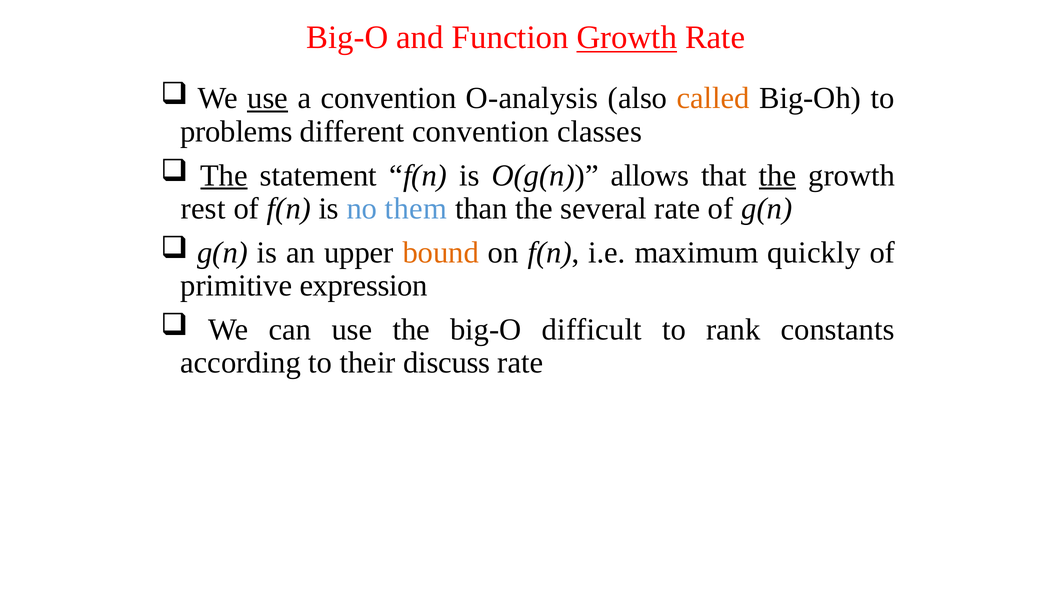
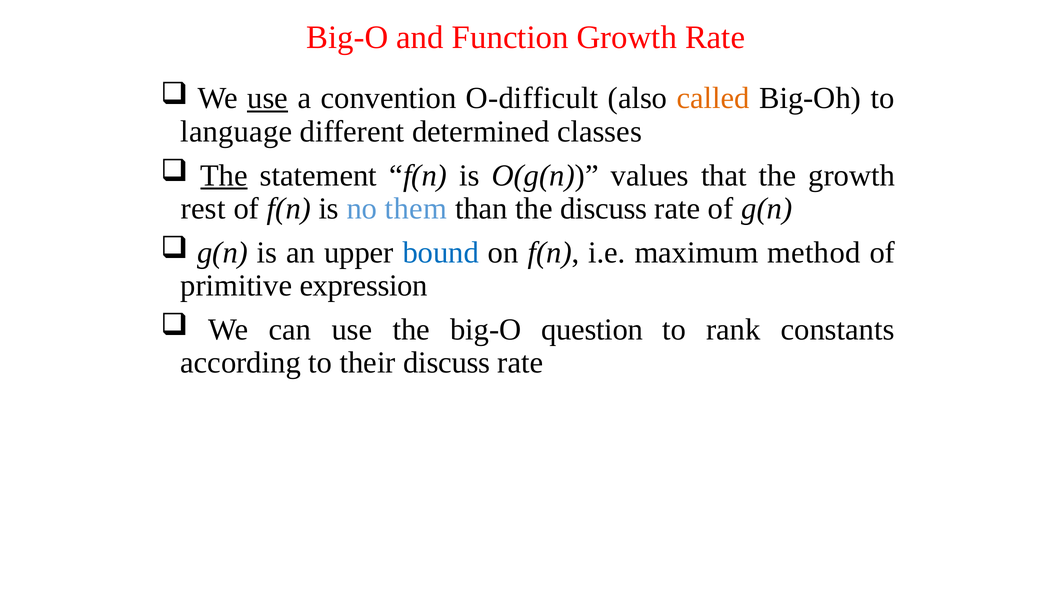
Growth underline: present -> none (627, 38)
O-analysis: O-analysis -> O-difficult (532, 98)
problems: problems -> language (236, 132)
different convention: convention -> determined (481, 132)
allows: allows -> values (650, 176)
the underline: present -> none (778, 176)
the several: several -> discuss (604, 209)
bound colour: orange -> blue (441, 253)
quickly: quickly -> method (814, 253)
difficult: difficult -> question (592, 330)
